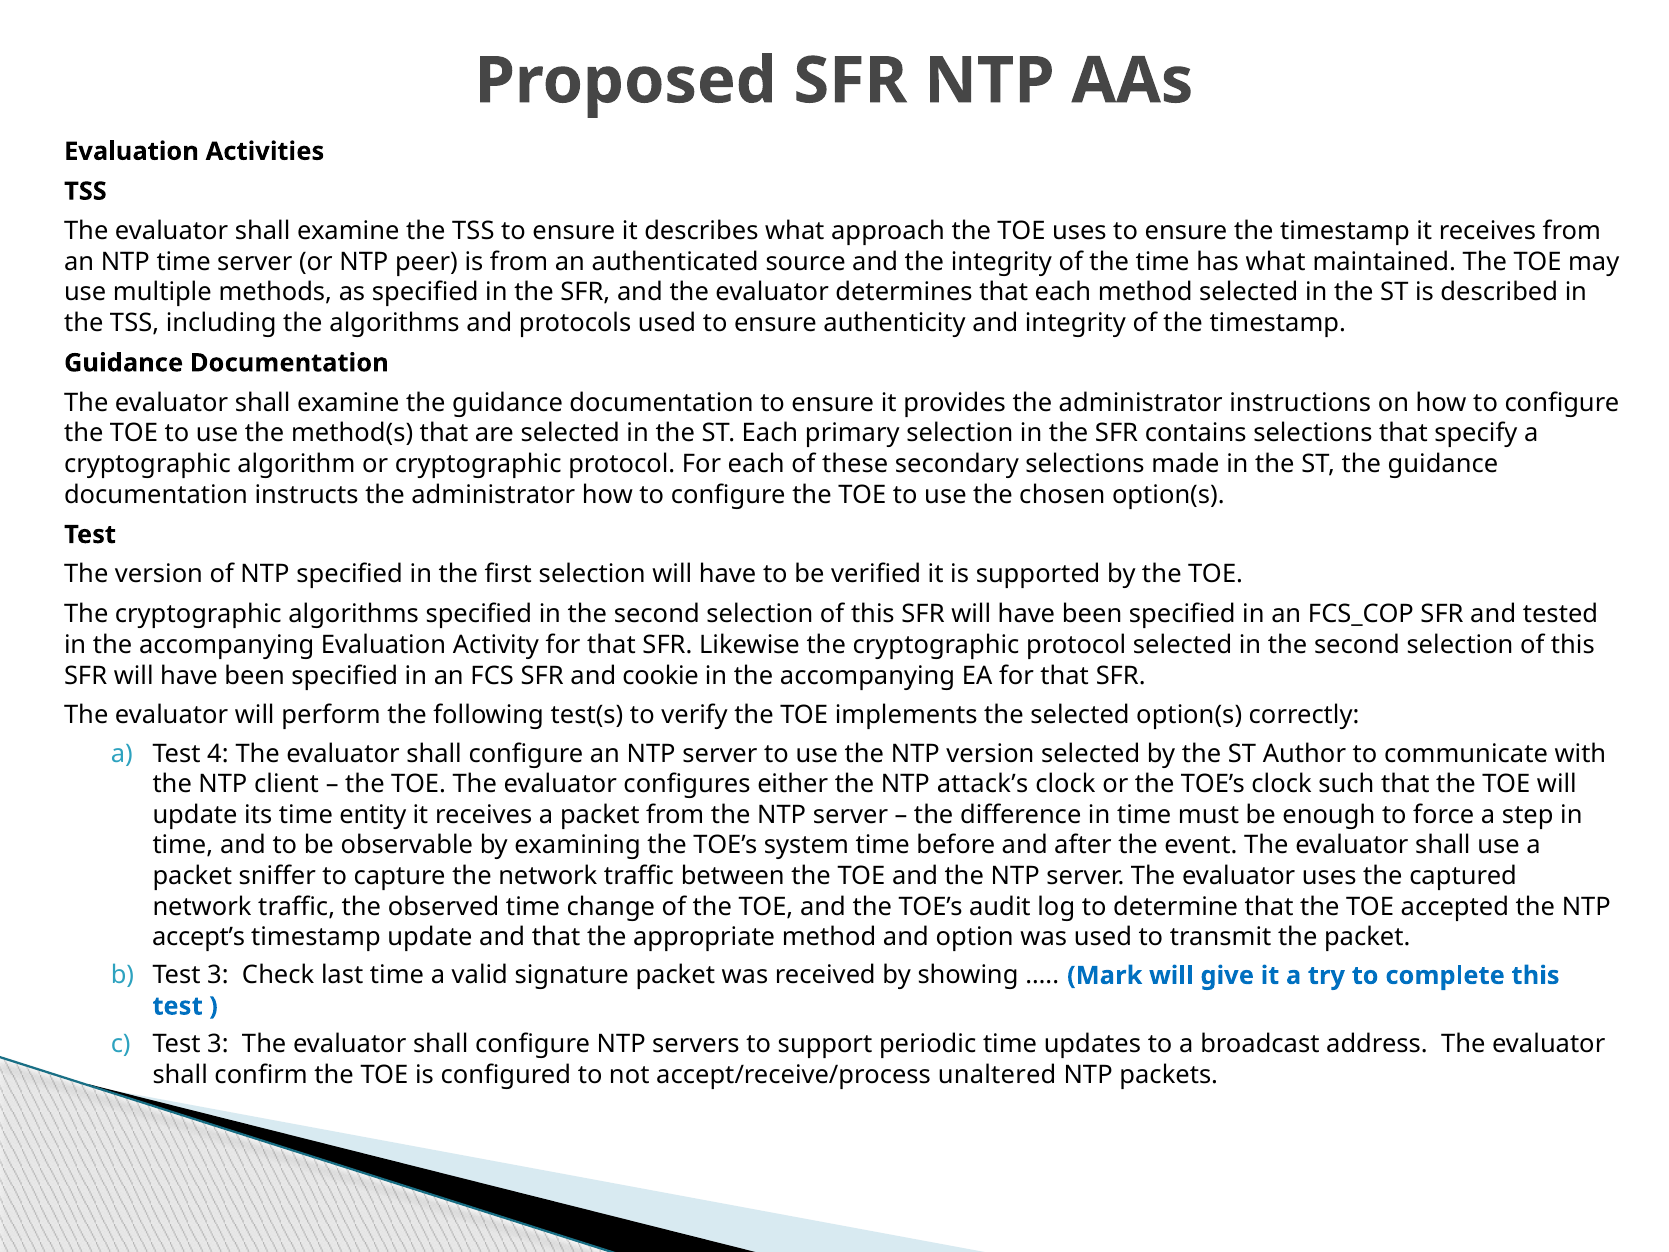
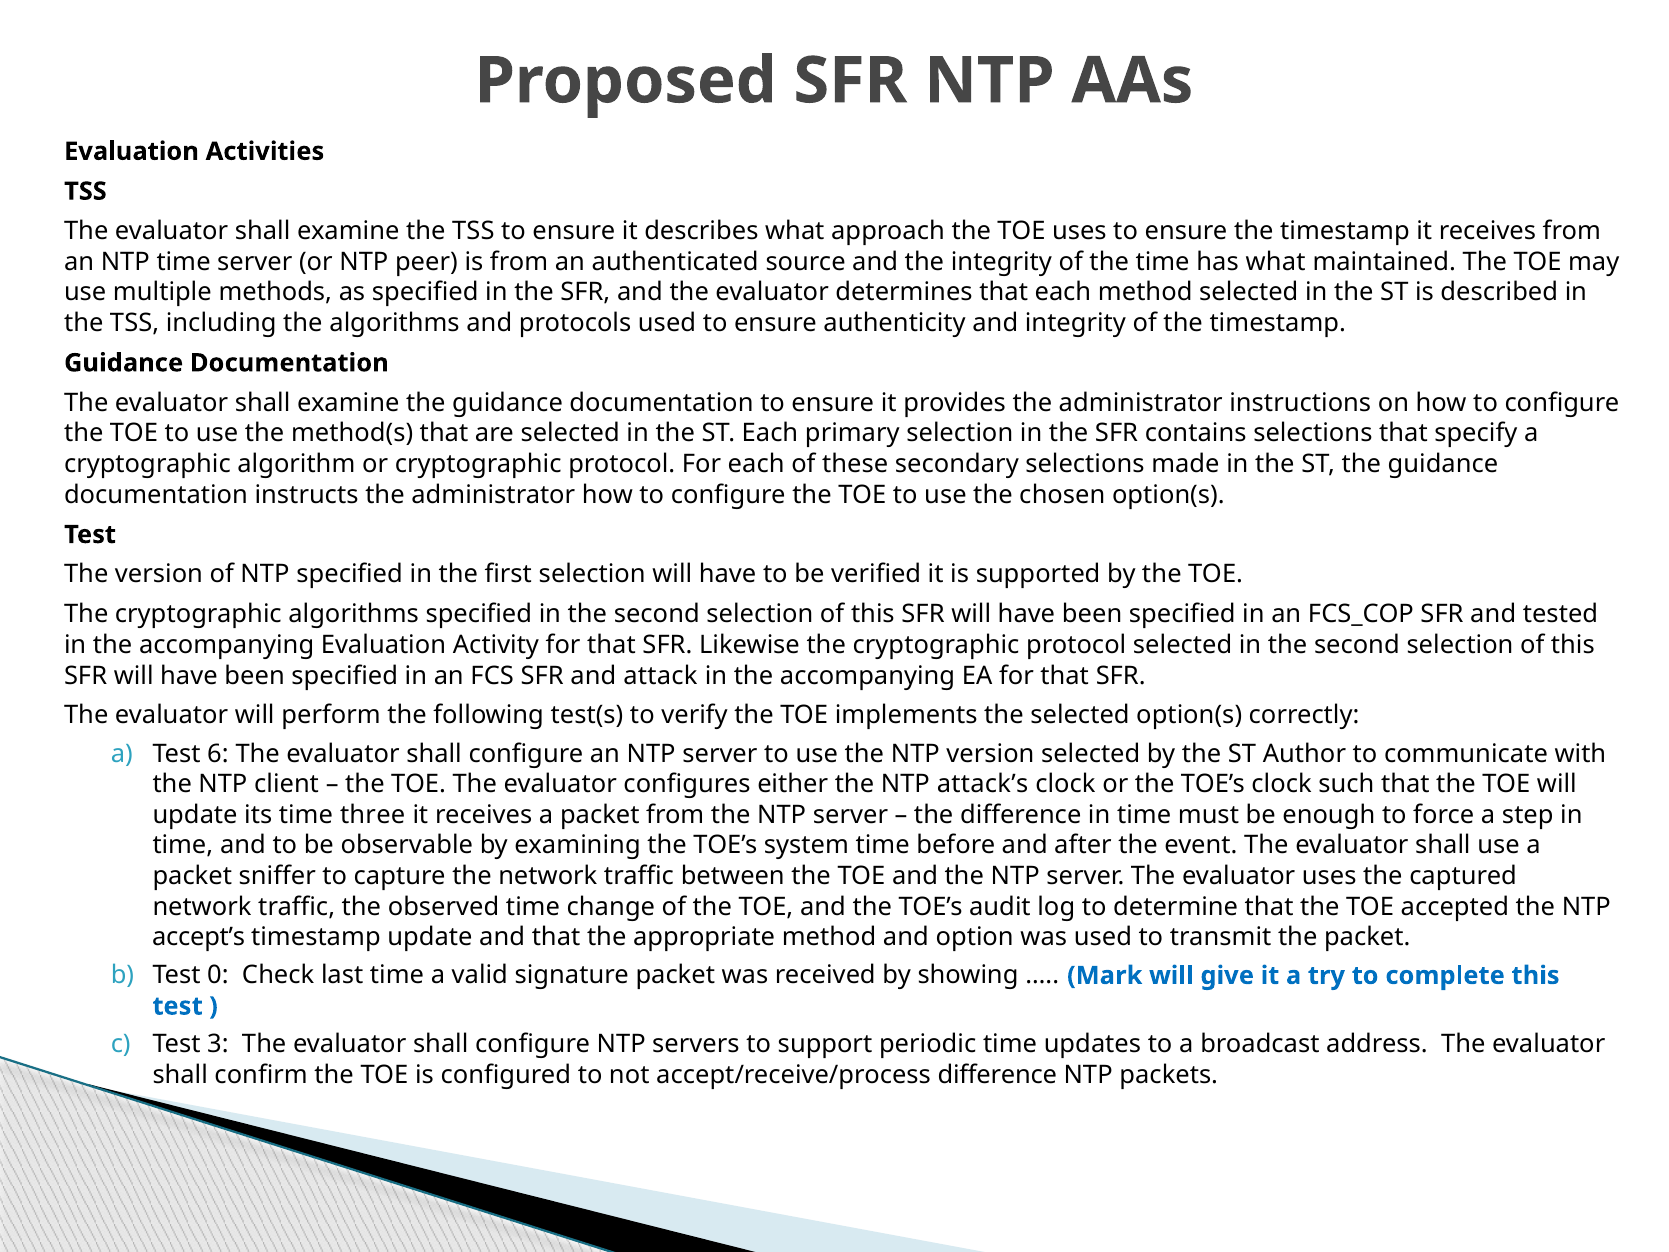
cookie: cookie -> attack (660, 676)
4: 4 -> 6 (218, 754)
entity: entity -> three (373, 815)
3: 3 -> 0 (218, 975)
accept/receive/process unaltered: unaltered -> difference (997, 1075)
